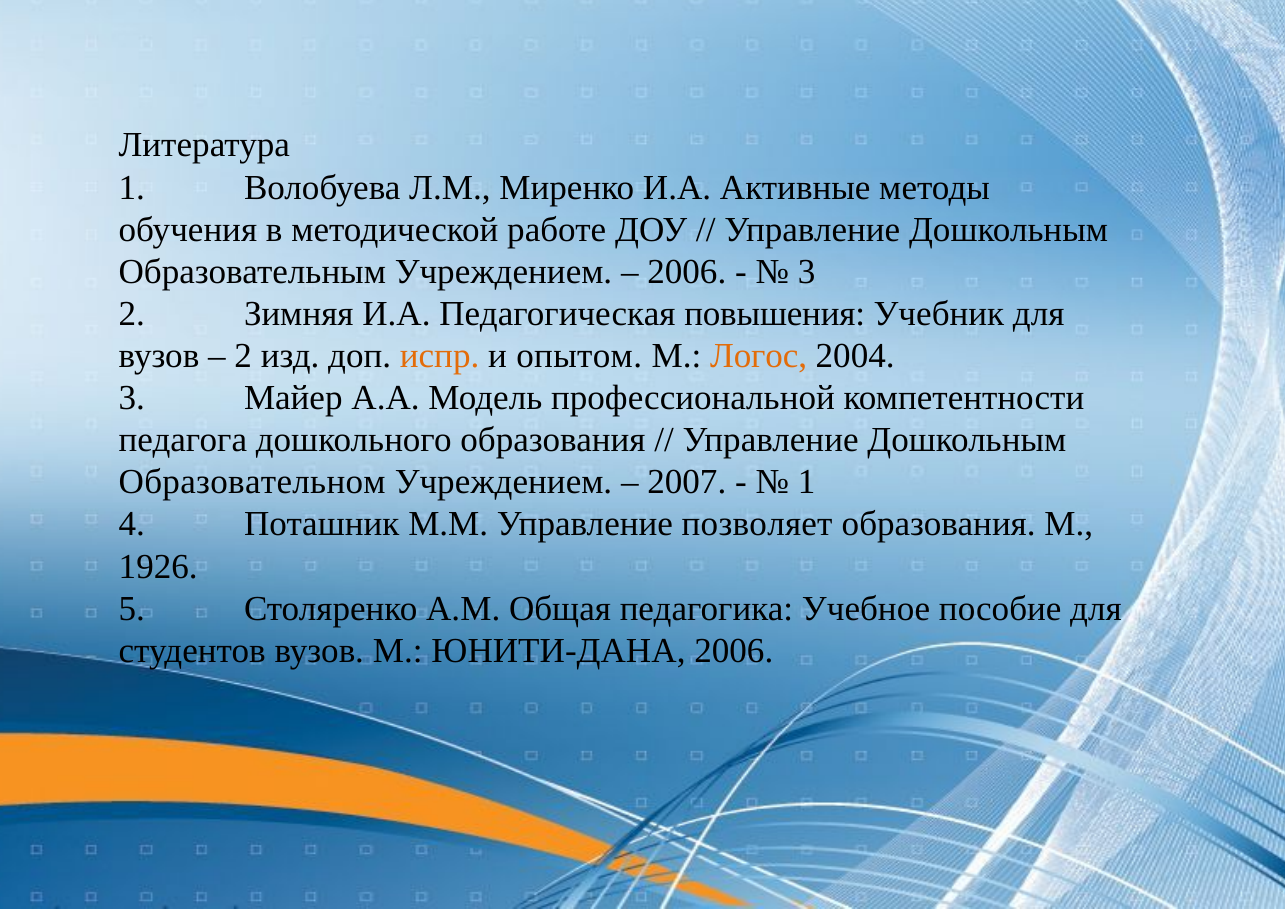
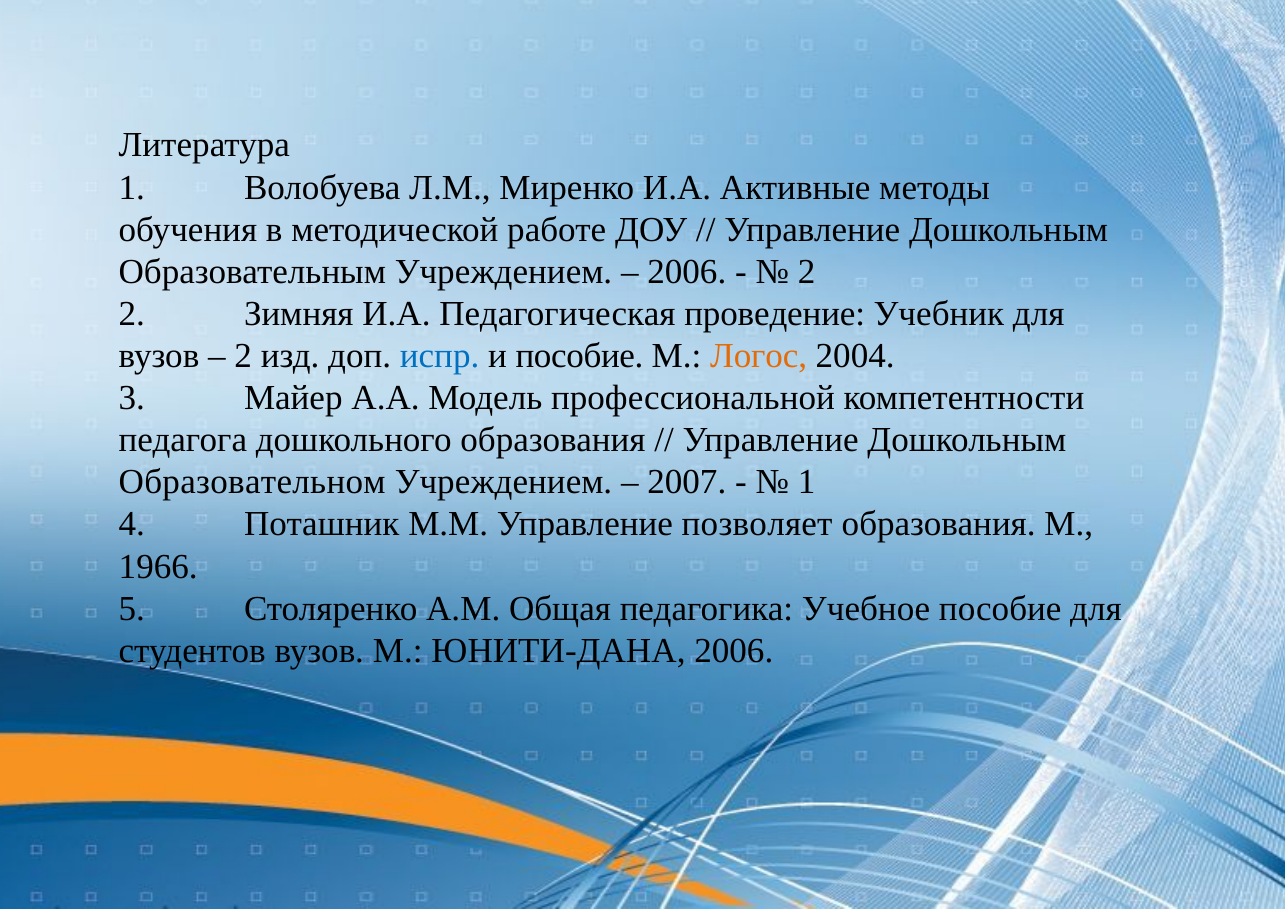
3: 3 -> 2 (807, 272)
повышения: повышения -> проведение (775, 314)
испр colour: orange -> blue (440, 356)
и опытом: опытом -> пособие (580, 356)
1926: 1926 -> 1966 (158, 566)
